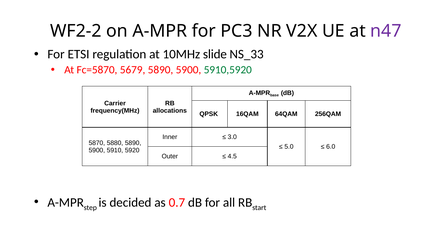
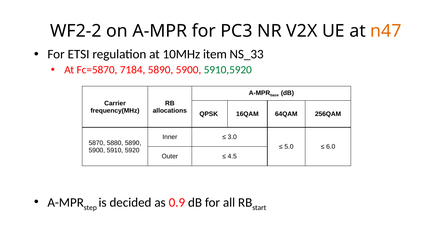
n47 colour: purple -> orange (386, 31)
slide: slide -> item (215, 54)
5679: 5679 -> 7184 (133, 70)
0.7: 0.7 -> 0.9 (177, 203)
